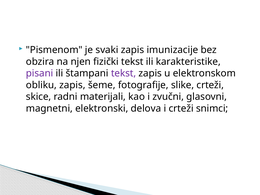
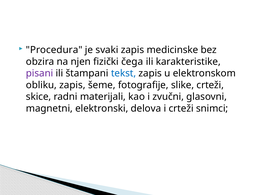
Pismenom: Pismenom -> Procedura (54, 50)
imunizacije: imunizacije -> medicinske (172, 50)
fizički tekst: tekst -> čega (132, 62)
tekst colour: purple -> blue (124, 73)
